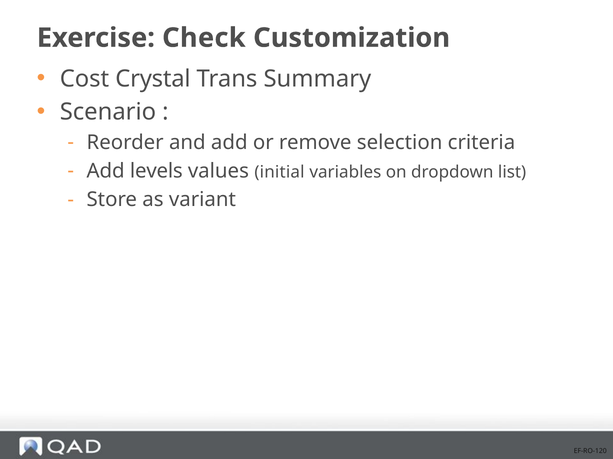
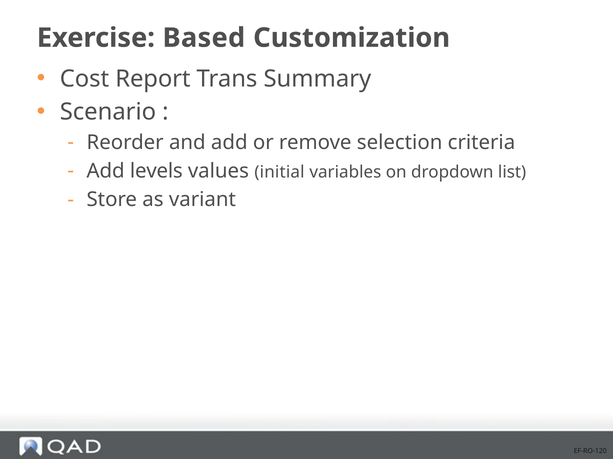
Check: Check -> Based (204, 38)
Crystal: Crystal -> Report (153, 79)
